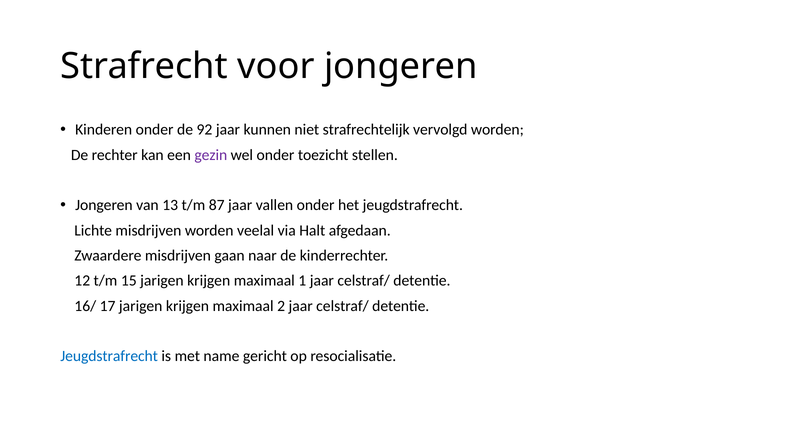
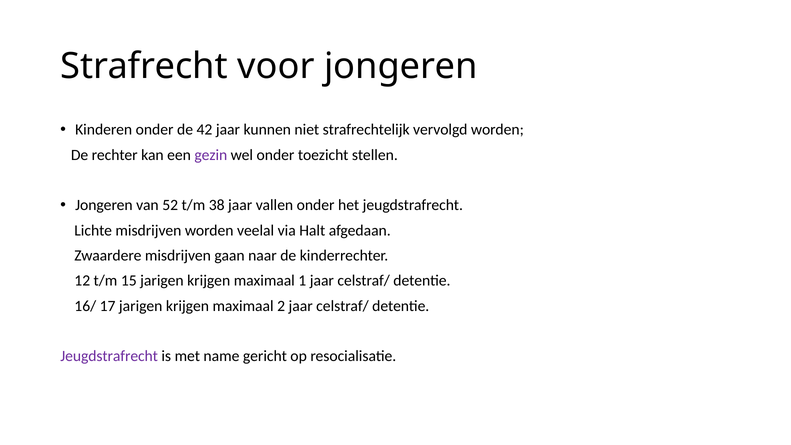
92: 92 -> 42 (204, 130)
13: 13 -> 52 (170, 205)
87: 87 -> 38 (217, 205)
Jeugdstrafrecht colour: blue -> purple (109, 356)
